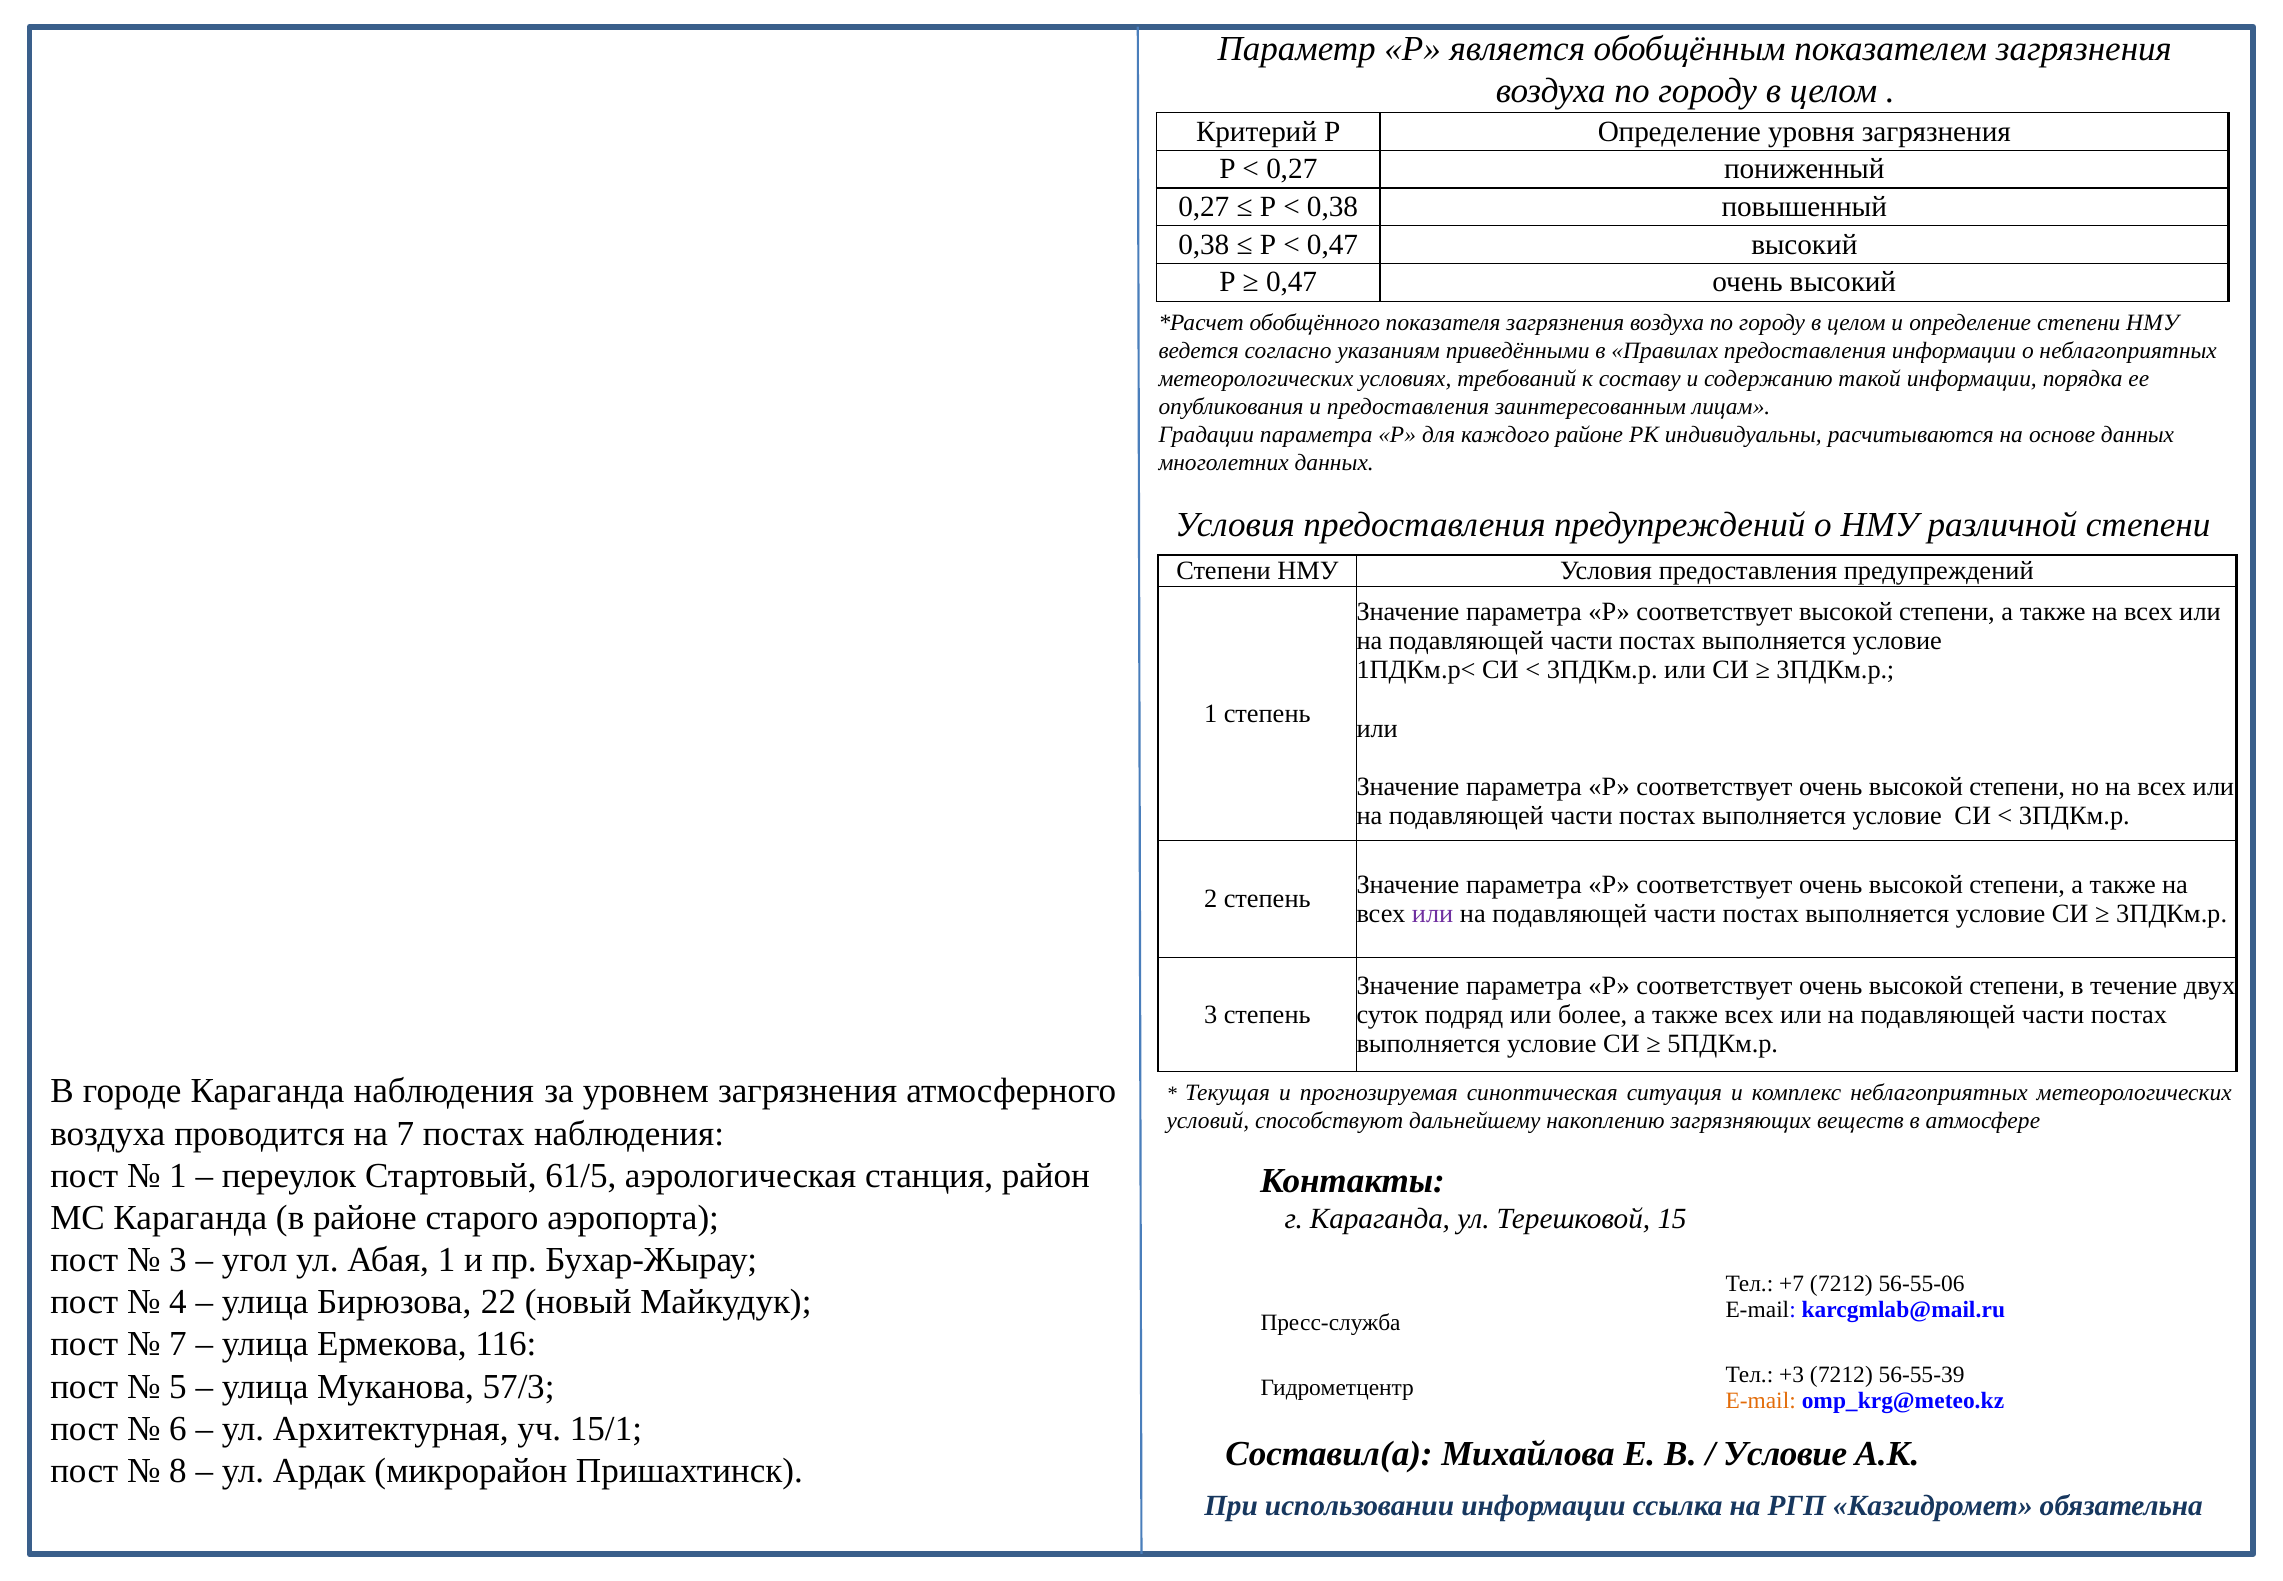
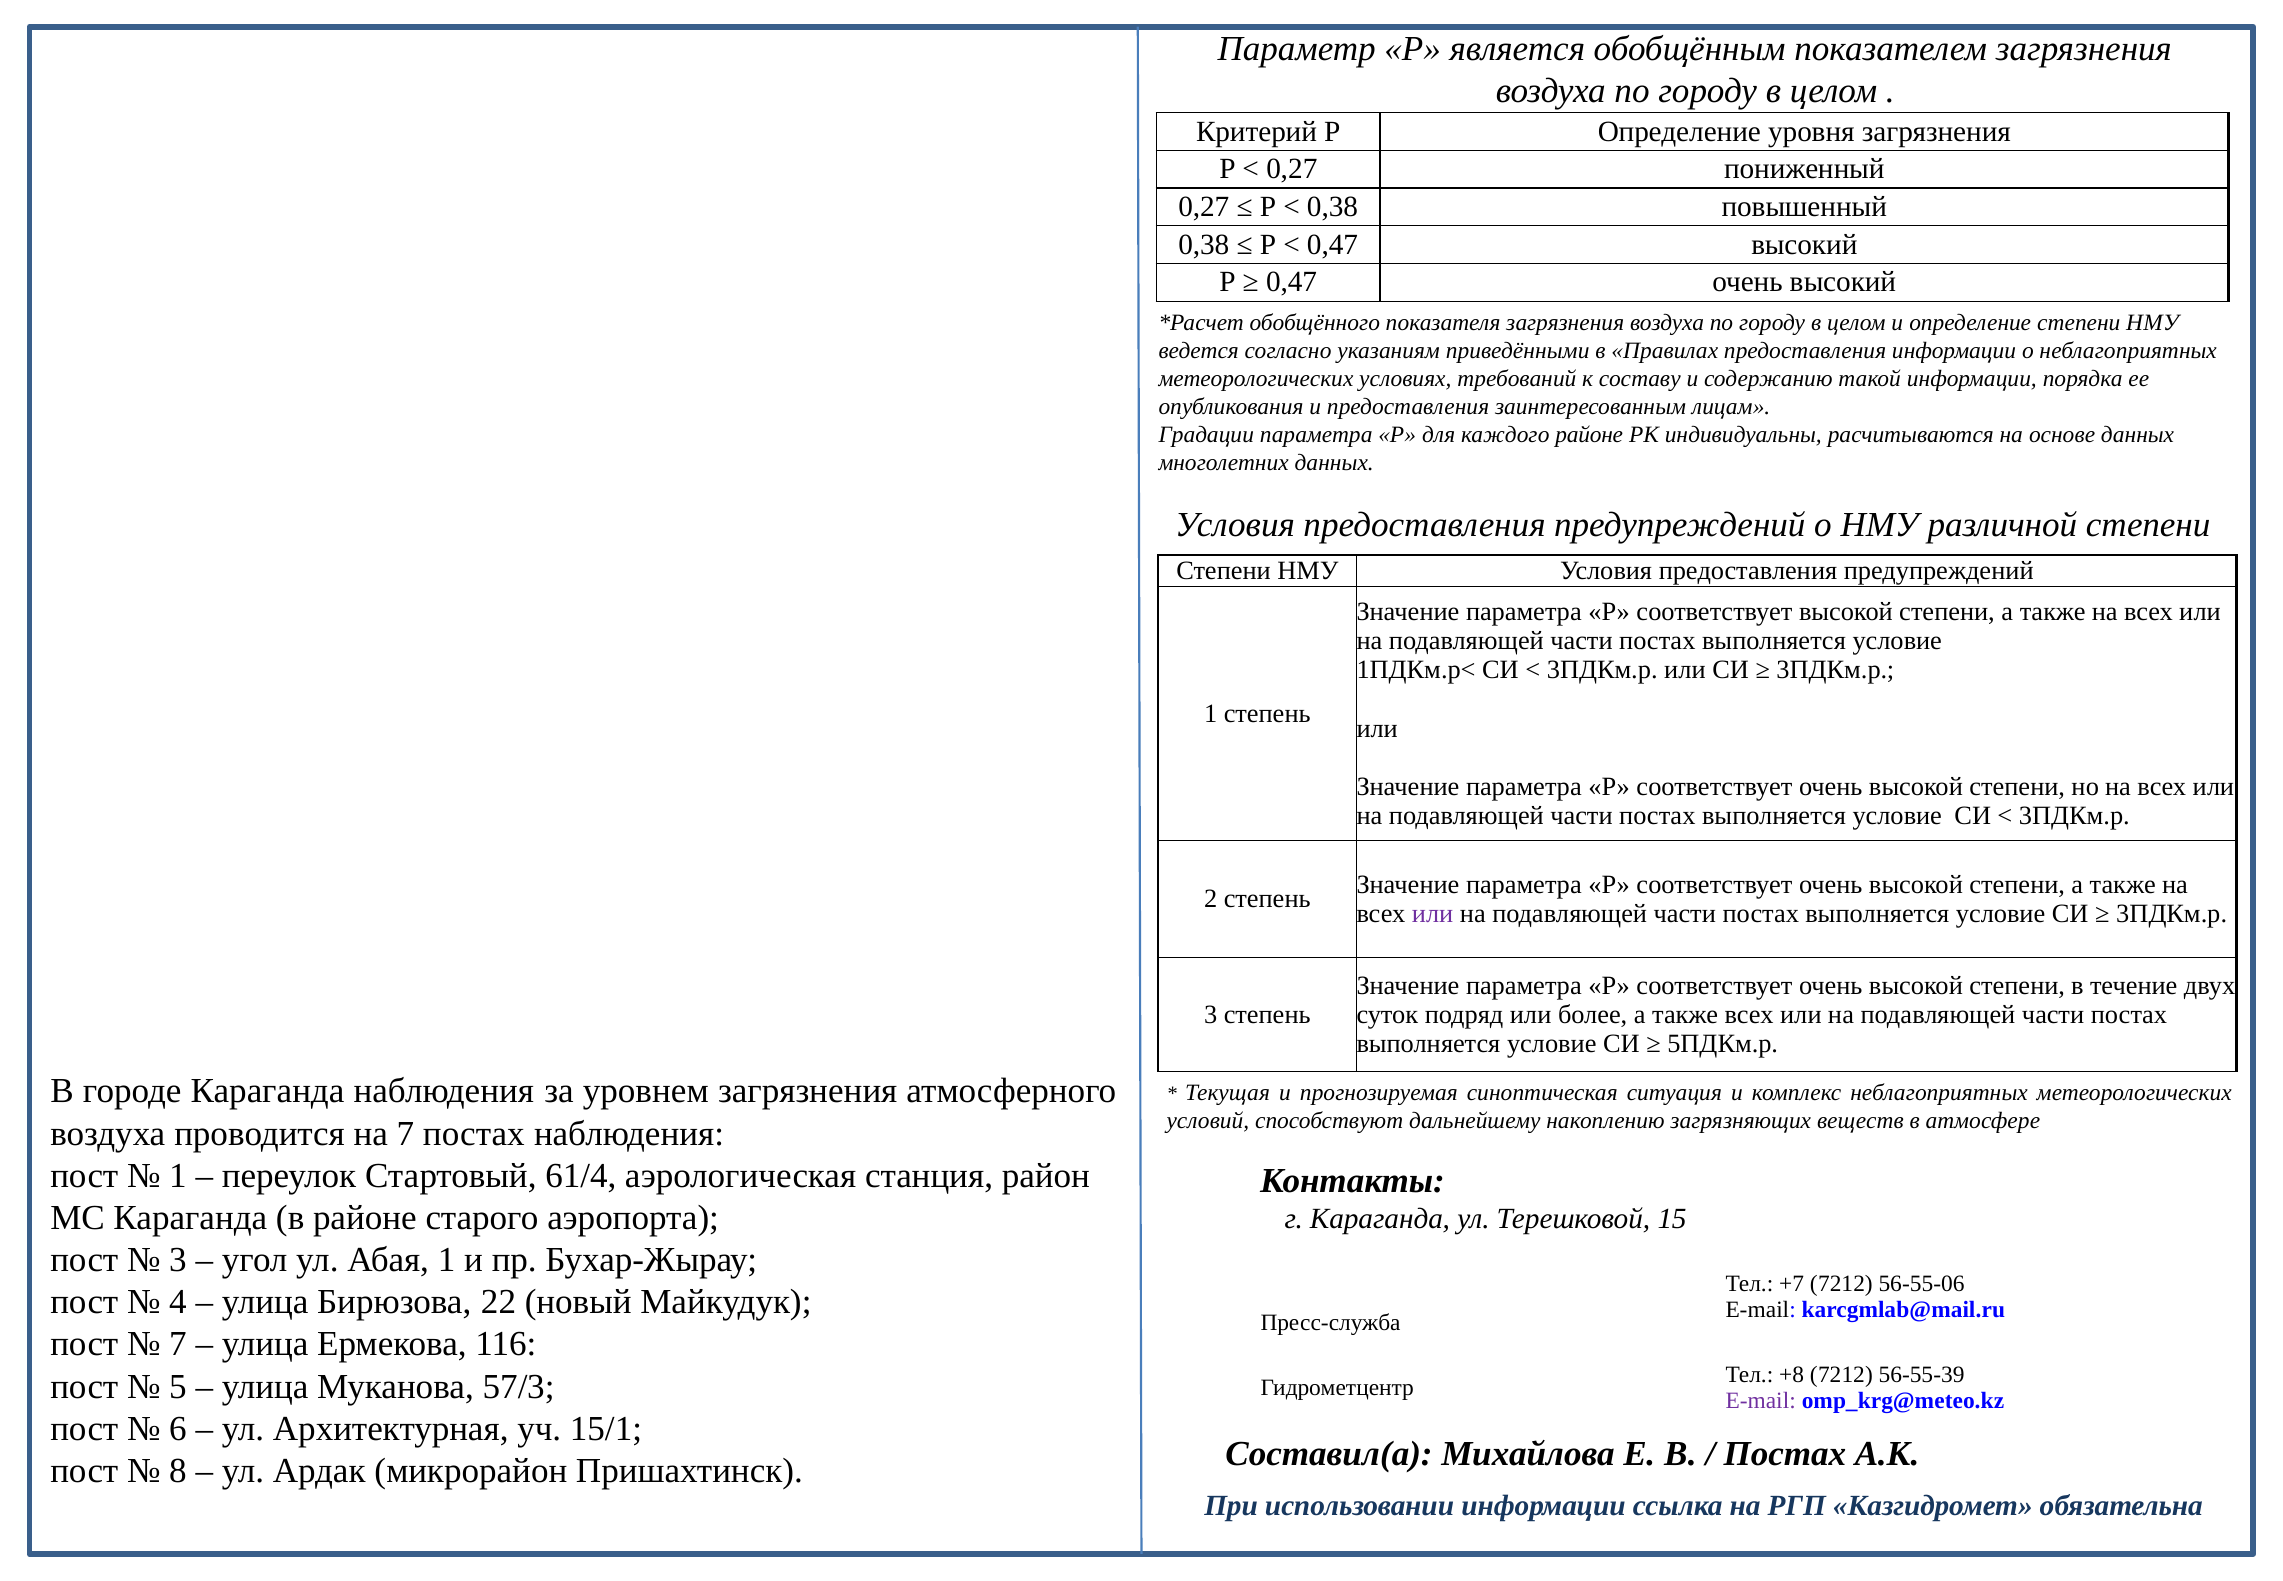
61/5: 61/5 -> 61/4 (581, 1175)
+3: +3 -> +8 (1792, 1375)
E-mail colour: orange -> purple (1761, 1401)
Условие: Условие -> Постах (1785, 1453)
